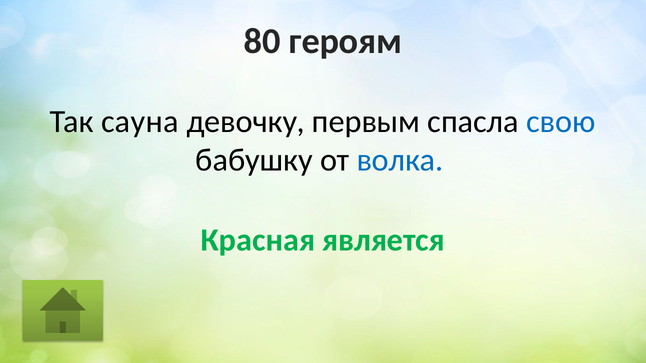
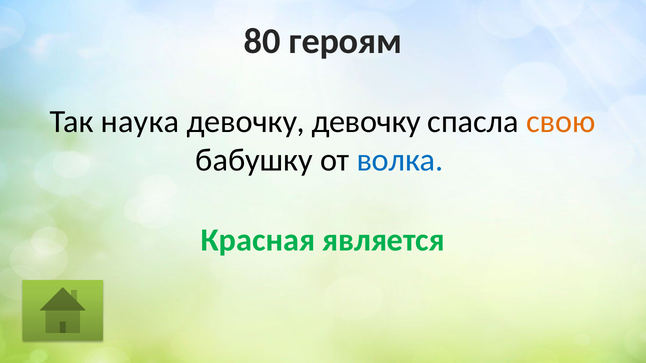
сауна: сауна -> наука (140, 122)
девочку первым: первым -> девочку (366, 122)
свою colour: blue -> orange (561, 122)
